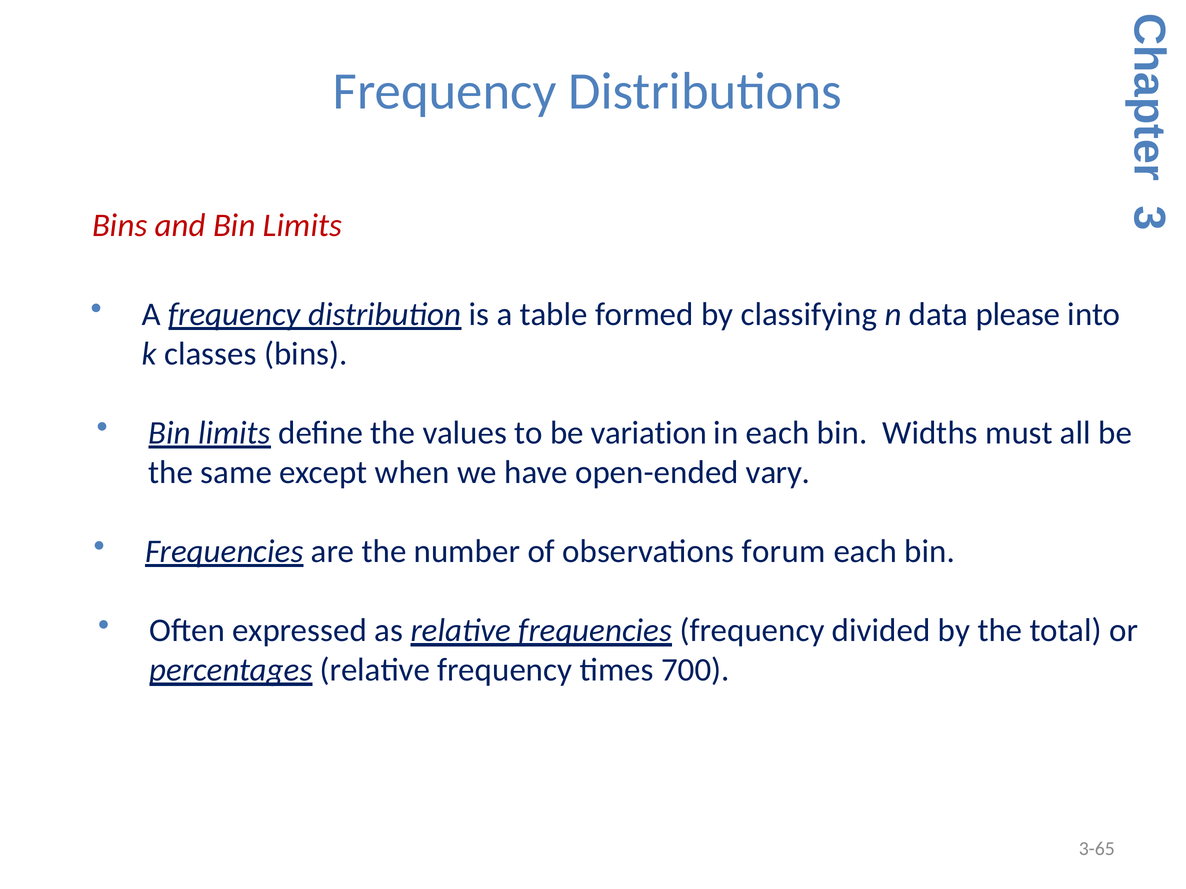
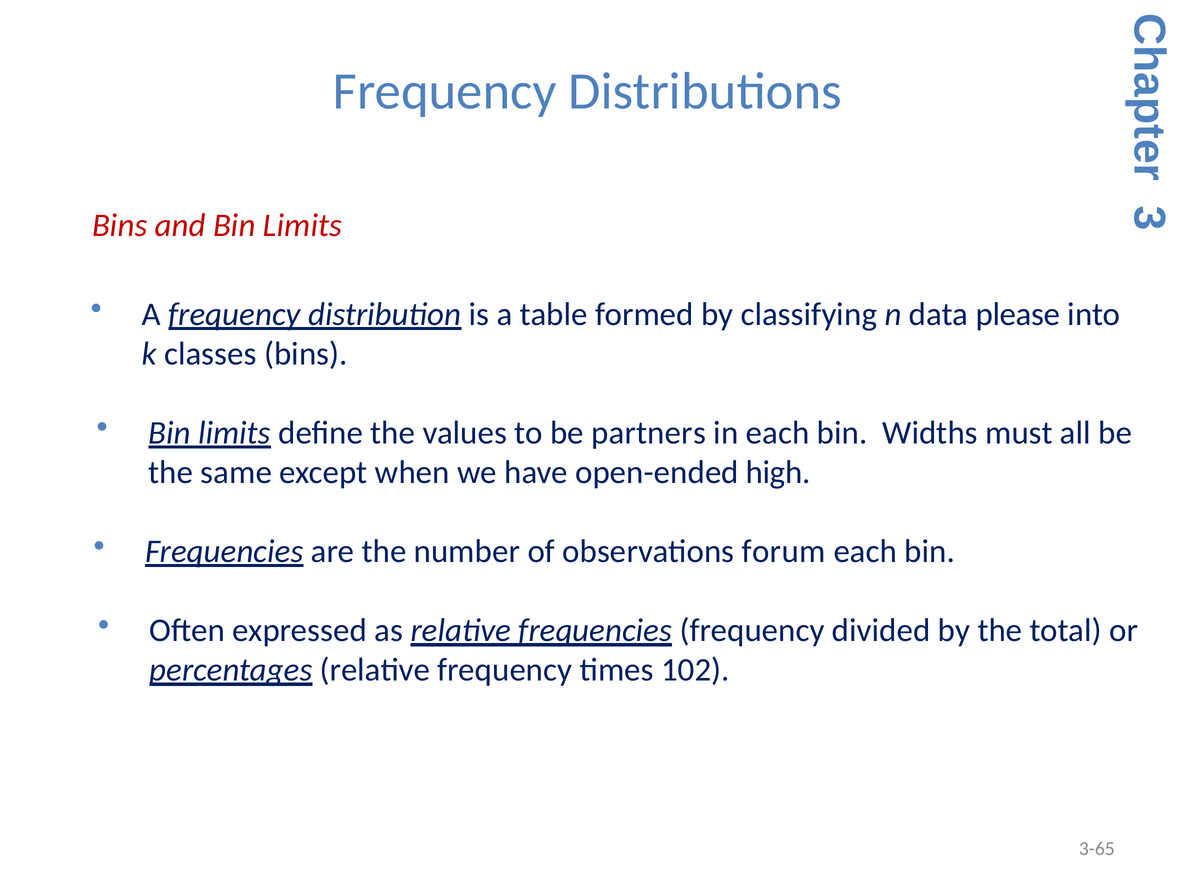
variation: variation -> partners (649, 433)
vary: vary -> high (778, 473)
700: 700 -> 102 (695, 670)
